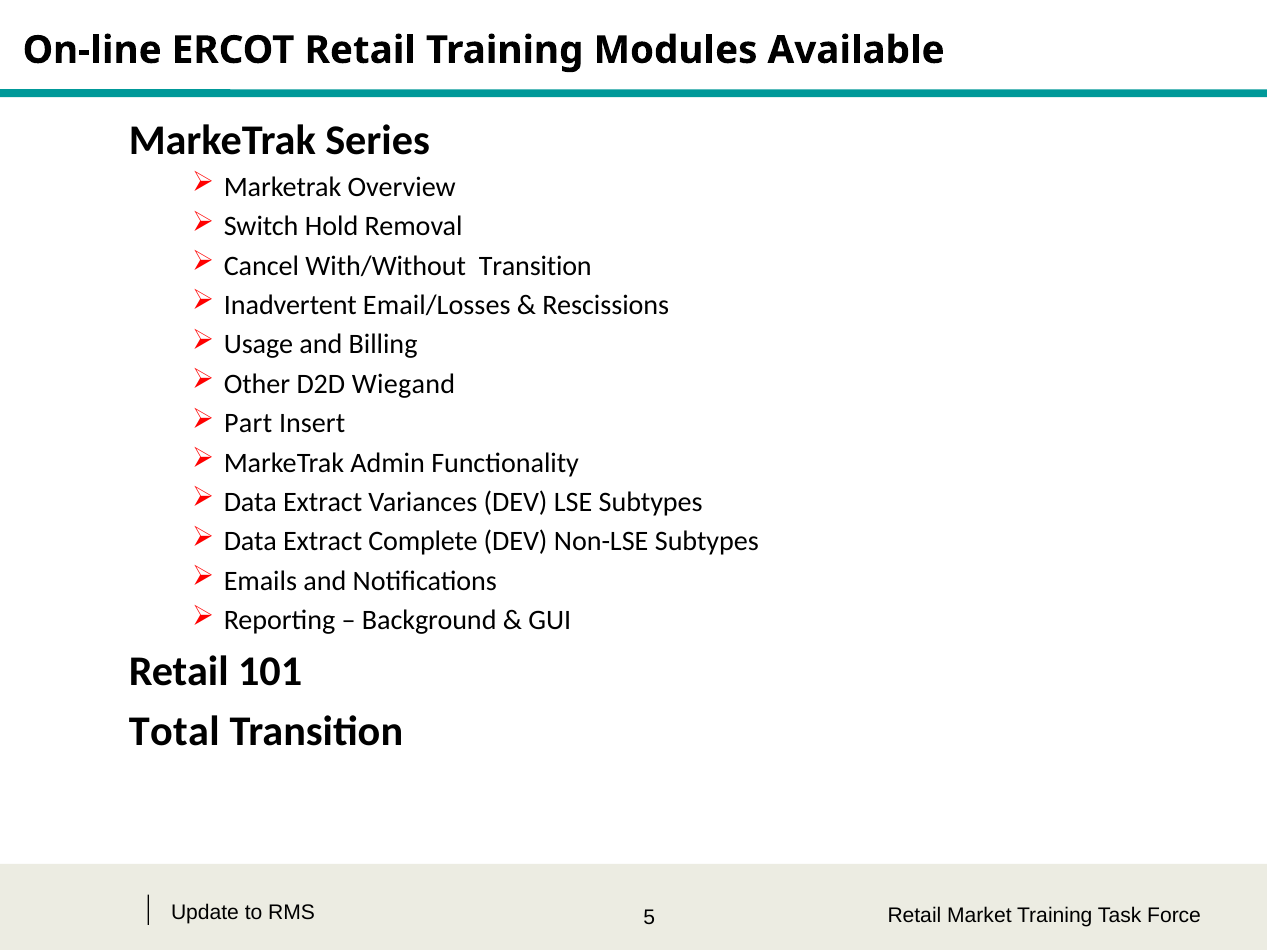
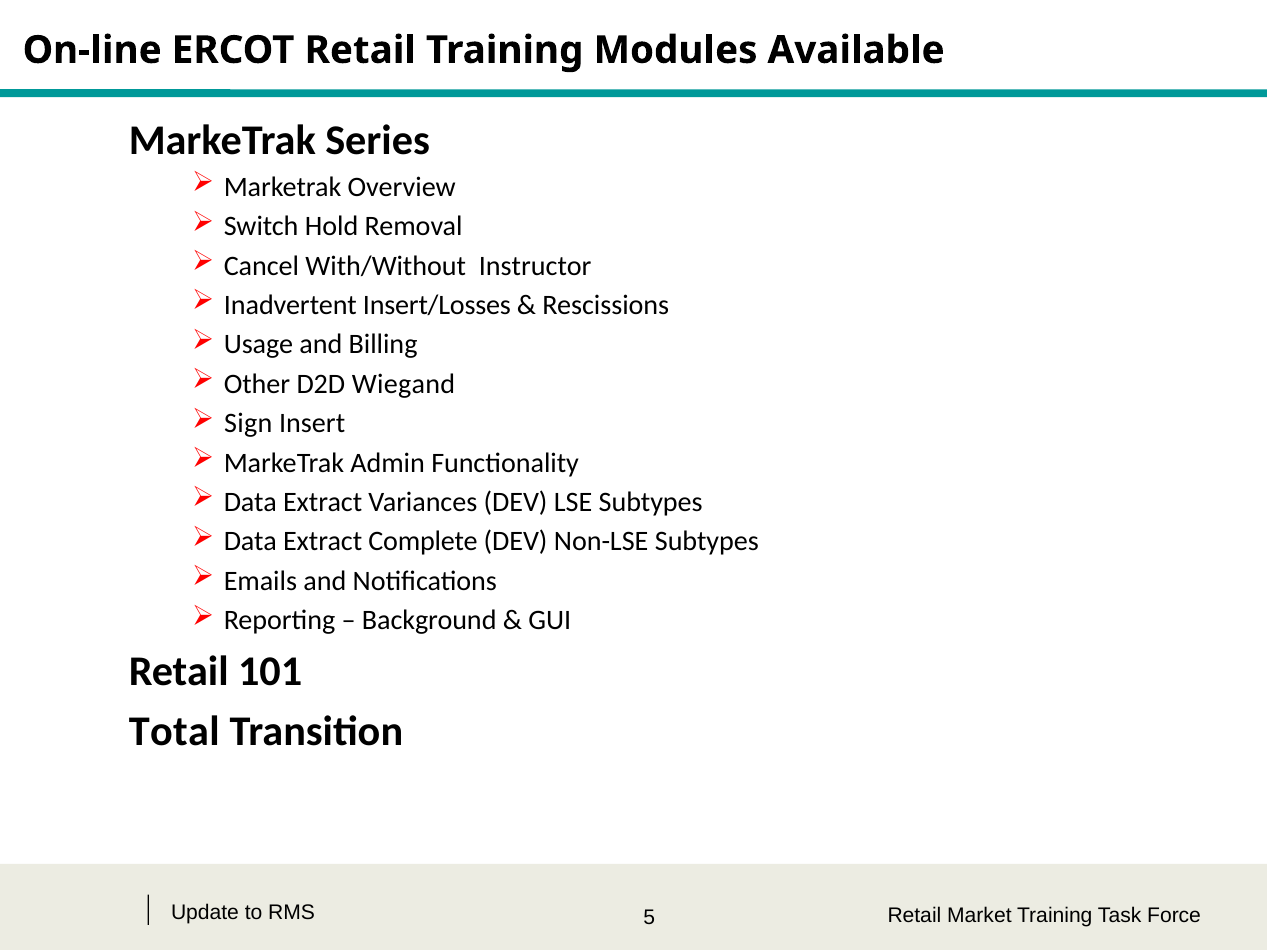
With/Without Transition: Transition -> Instructor (535, 266)
Email/Losses: Email/Losses -> Insert/Losses (437, 305)
Part: Part -> Sign (248, 424)
